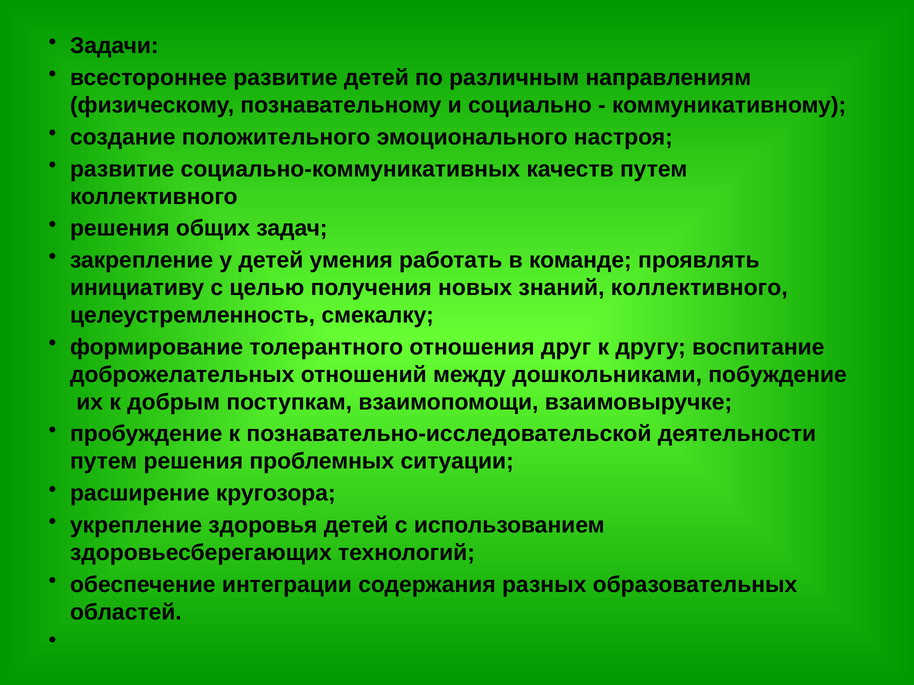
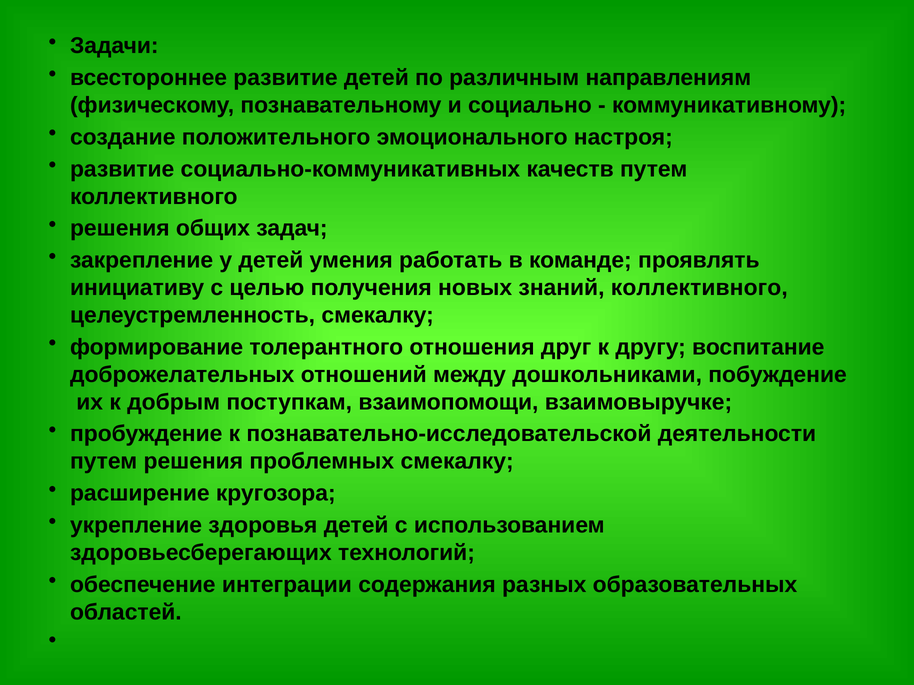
проблемных ситуации: ситуации -> смекалку (457, 462)
